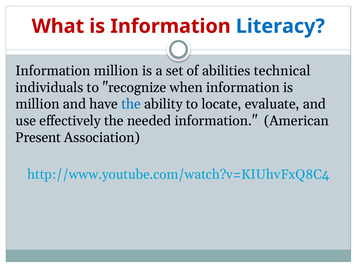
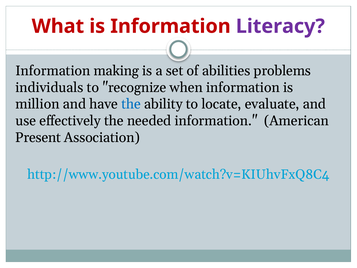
Literacy colour: blue -> purple (280, 26)
Information million: million -> making (116, 71)
technical: technical -> problems (282, 71)
